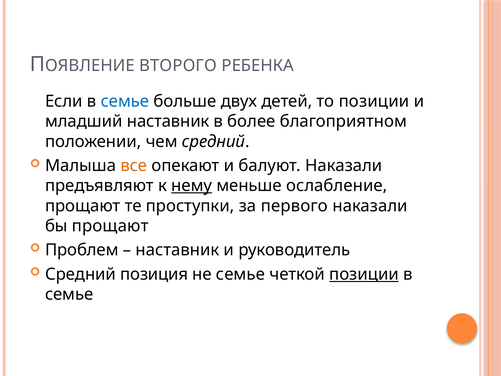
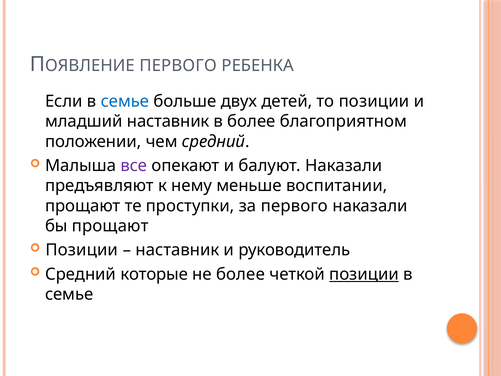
ВТОРОГО: ВТОРОГО -> ПЕРВОГО (178, 65)
все colour: orange -> purple (134, 166)
нему underline: present -> none (192, 186)
ослабление: ослабление -> воспитании (337, 186)
Проблем: Проблем -> Позиции (82, 250)
позиция: позиция -> которые (154, 274)
не семье: семье -> более (240, 274)
